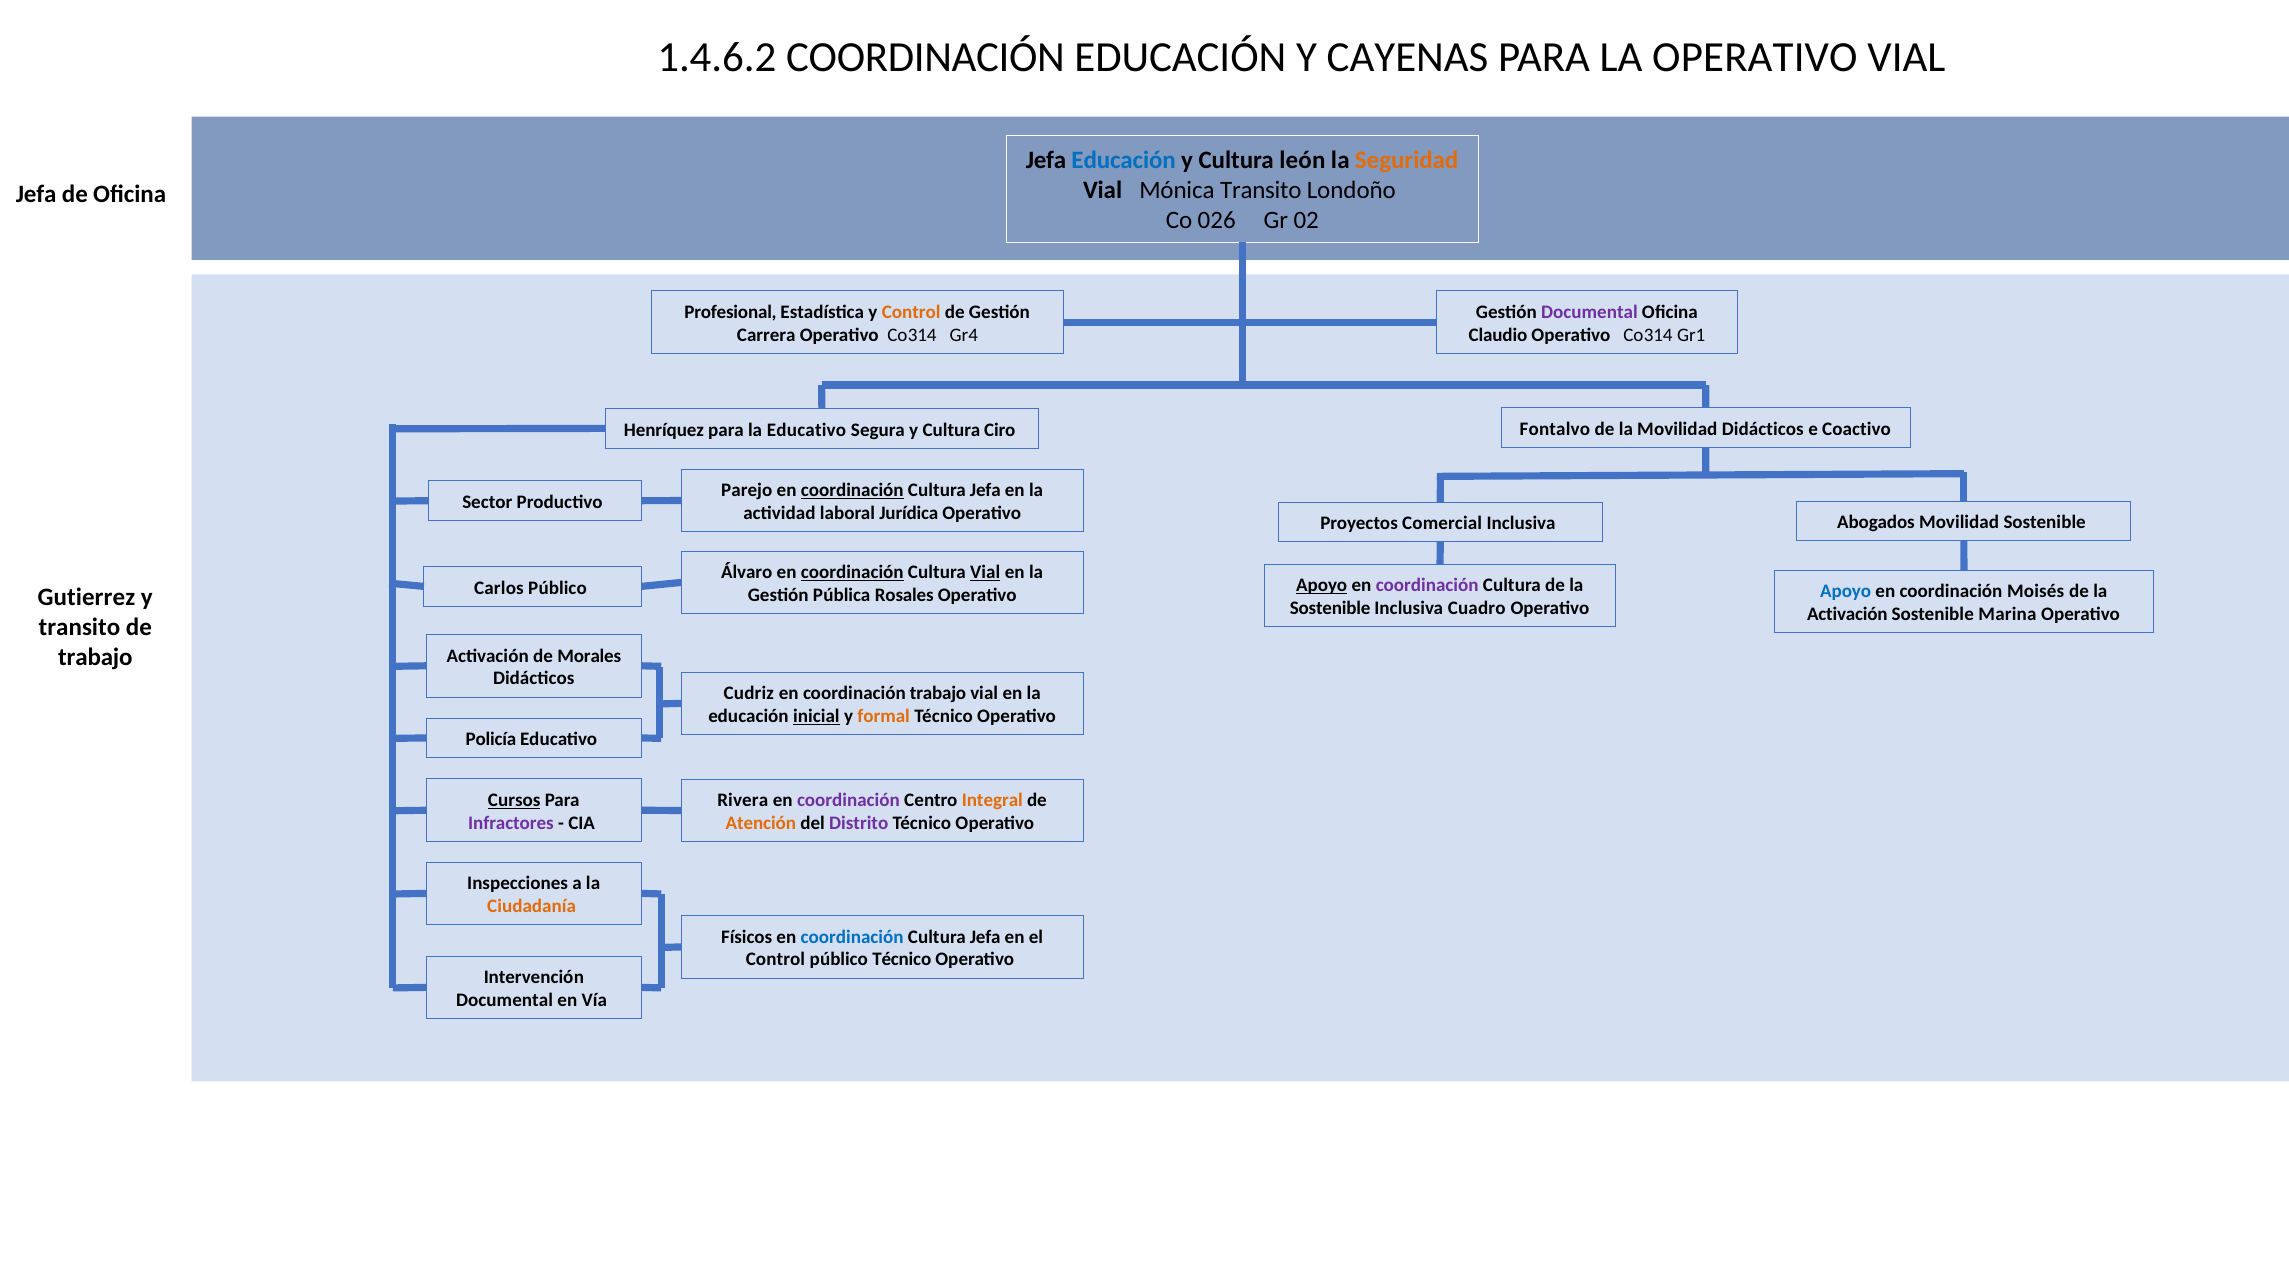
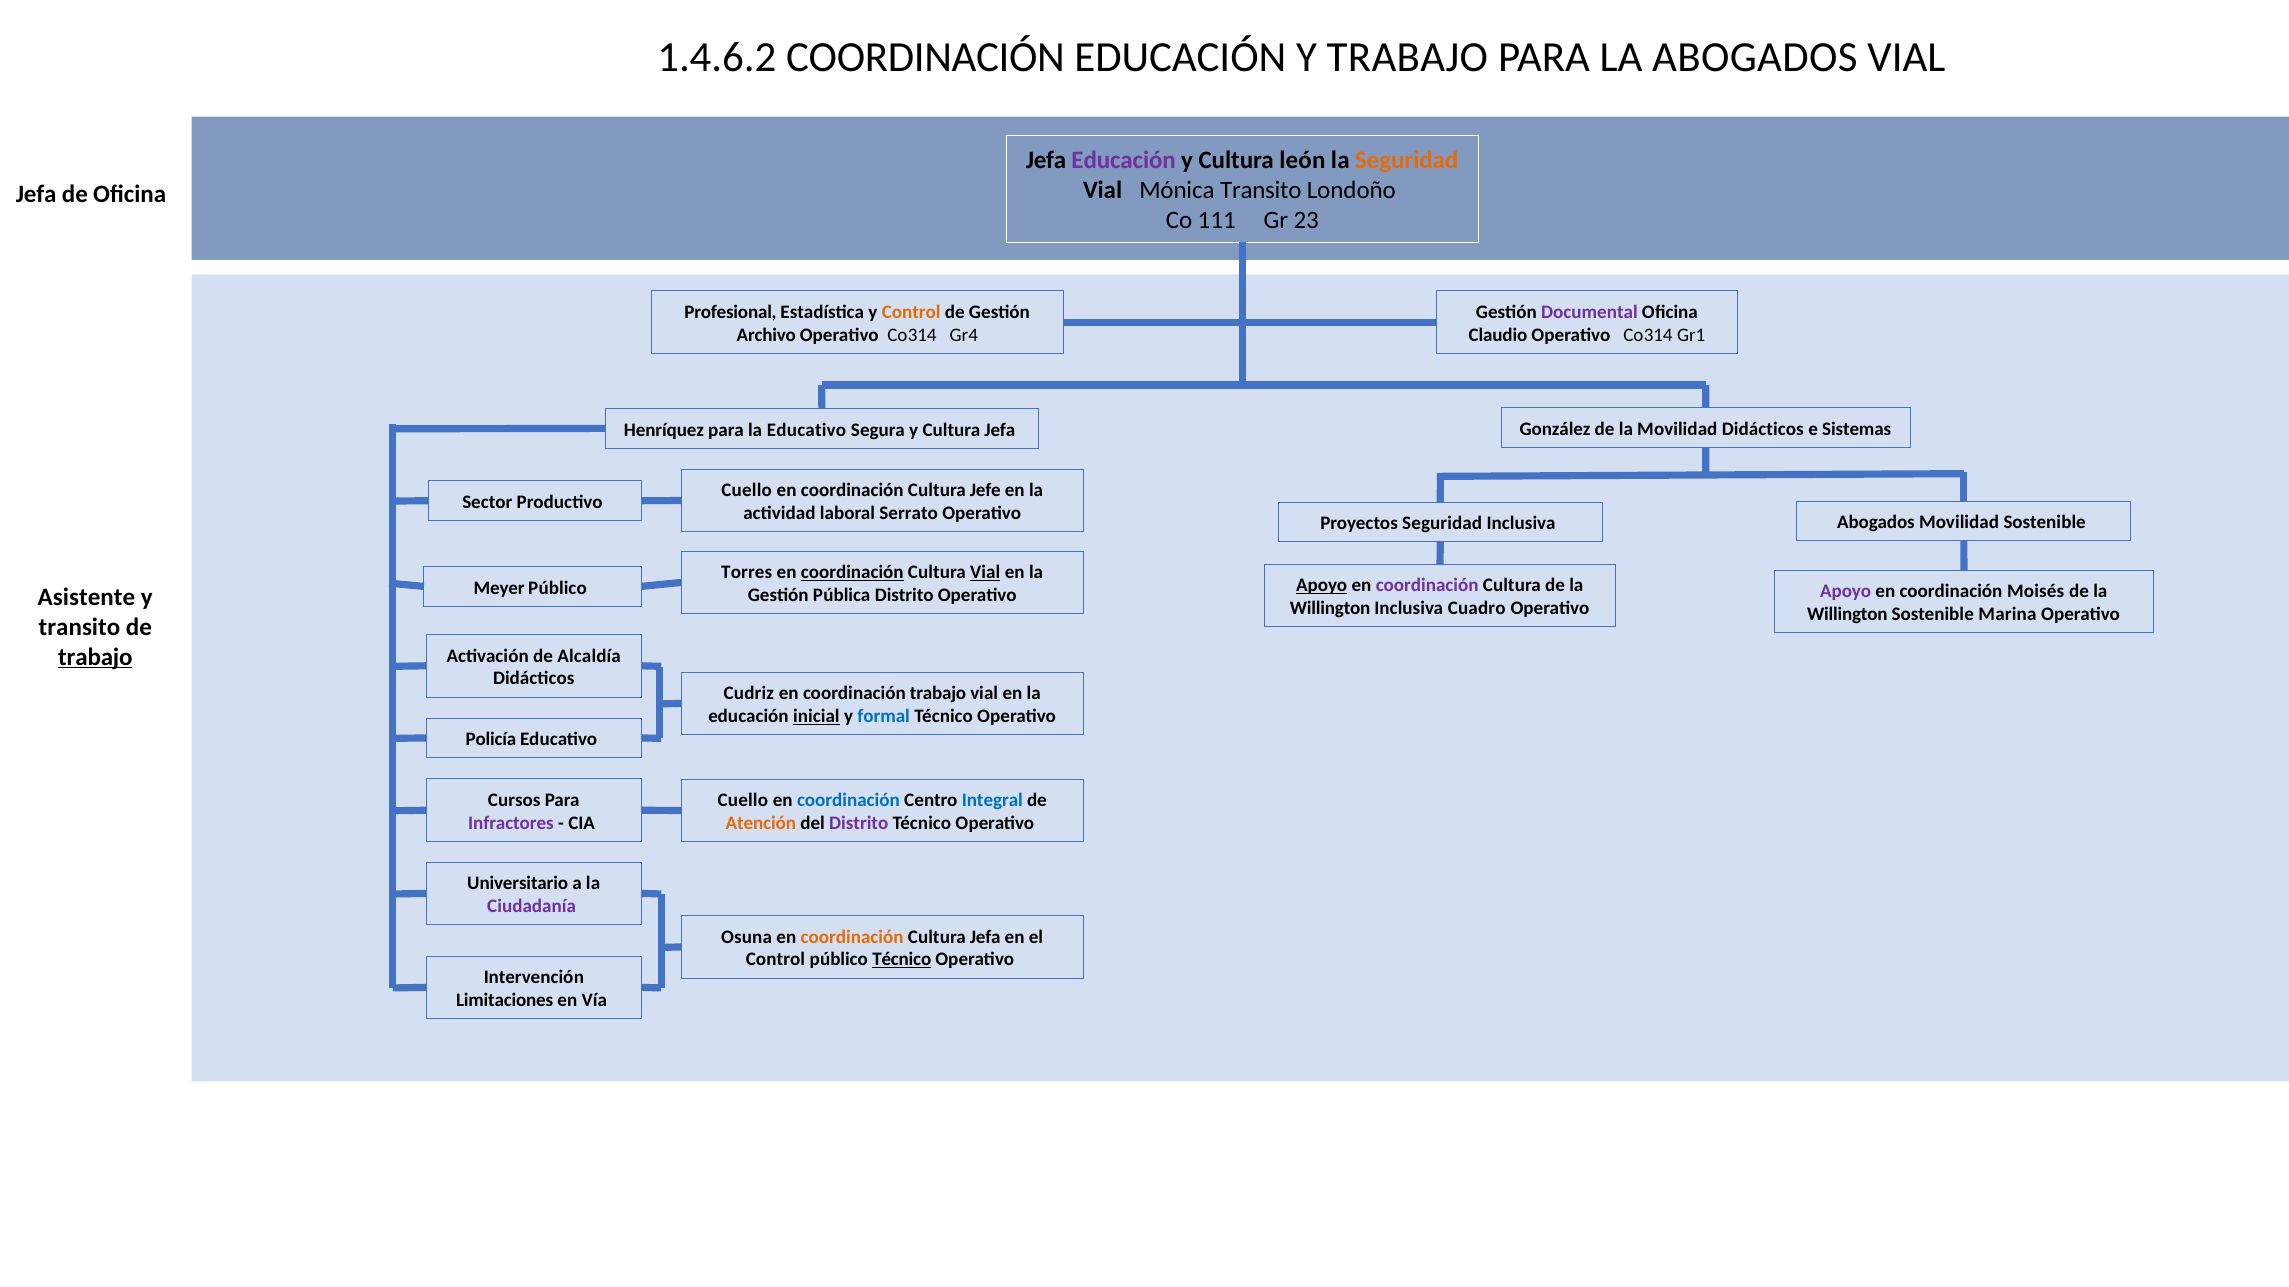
Y CAYENAS: CAYENAS -> TRABAJO (1407, 57)
LA OPERATIVO: OPERATIVO -> ABOGADOS (1755, 57)
Educación colour: blue -> purple (1124, 161)
026: 026 -> 111 (1217, 221)
02: 02 -> 23 (1306, 221)
Carrera: Carrera -> Archivo (766, 335)
Fontalvo: Fontalvo -> González (1555, 429)
Coactivo: Coactivo -> Sistemas (1857, 429)
y Cultura Ciro: Ciro -> Jefa (1000, 430)
Parejo: Parejo -> Cuello (747, 491)
coordinación underline: present -> none (852, 491)
Jefa: Jefa -> Jefe (985, 491)
Jurídica: Jurídica -> Serrato (909, 514)
Proyectos Comercial: Comercial -> Seguridad (1442, 524)
Álvaro: Álvaro -> Torres (747, 573)
Carlos: Carlos -> Meyer (499, 588)
Apoyo colour: blue -> purple (1846, 592)
Gutierrez: Gutierrez -> Asistente (86, 597)
Pública Rosales: Rosales -> Distrito (904, 595)
Sostenible: Sostenible -> Willington (1330, 608)
Activación: Activación -> Willington (1847, 614)
trabajo underline: none -> present (95, 657)
Morales: Morales -> Alcaldía (589, 656)
formal colour: orange -> blue (884, 716)
Cursos underline: present -> none (514, 801)
Rivera: Rivera -> Cuello (743, 801)
coordinación colour: purple -> blue (848, 801)
Integral colour: orange -> blue (992, 801)
Inspecciones: Inspecciones -> Universitario (518, 884)
Ciudadanía colour: orange -> purple (532, 907)
Físicos: Físicos -> Osuna (747, 937)
coordinación colour: blue -> orange (852, 937)
Técnico underline: none -> present (902, 960)
Documental: Documental -> Limitaciones (505, 1001)
